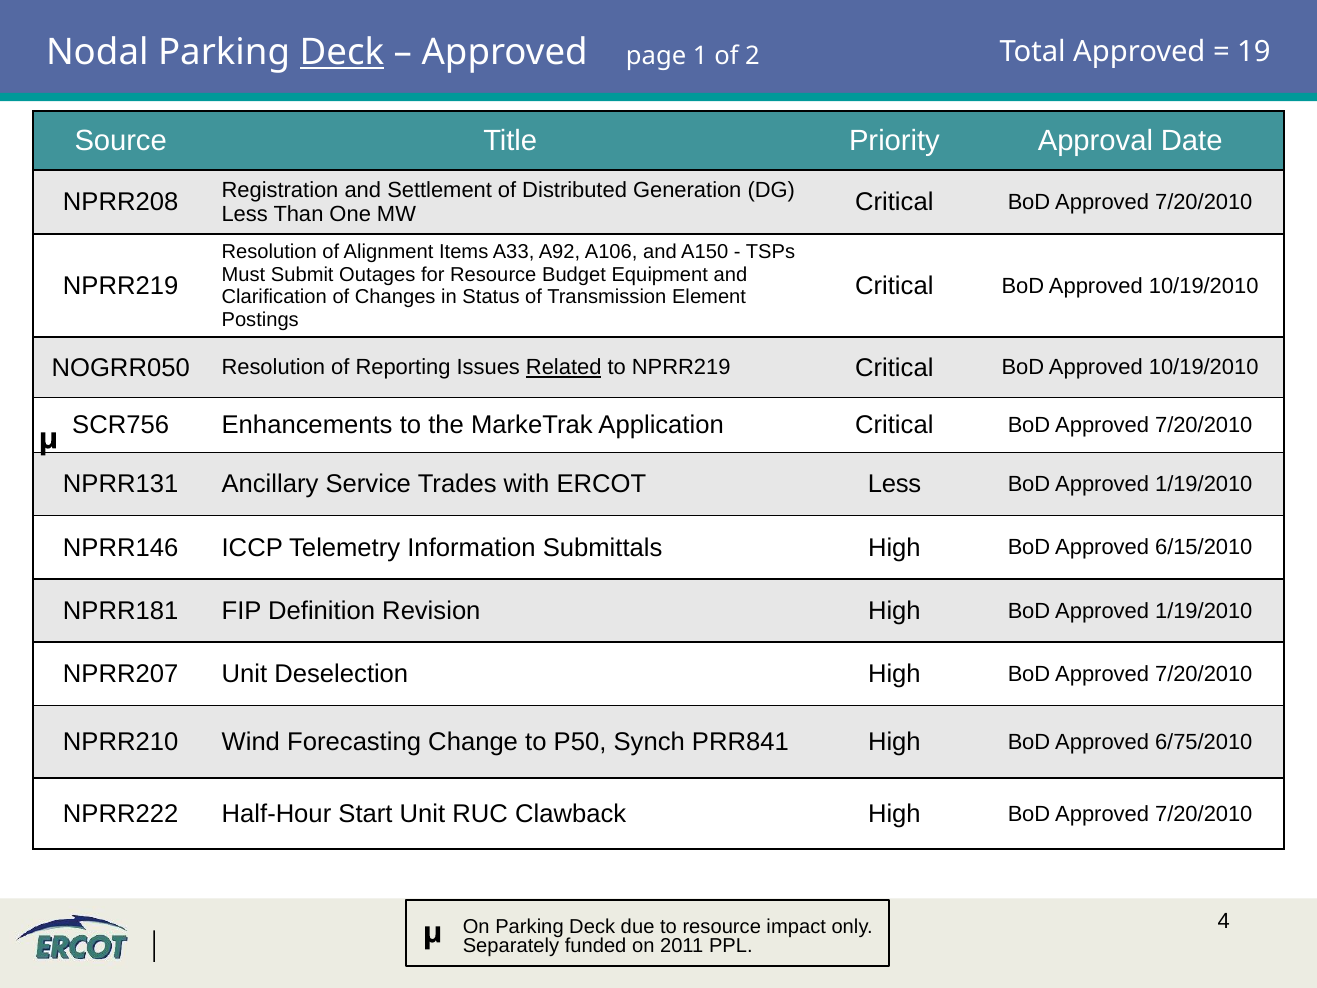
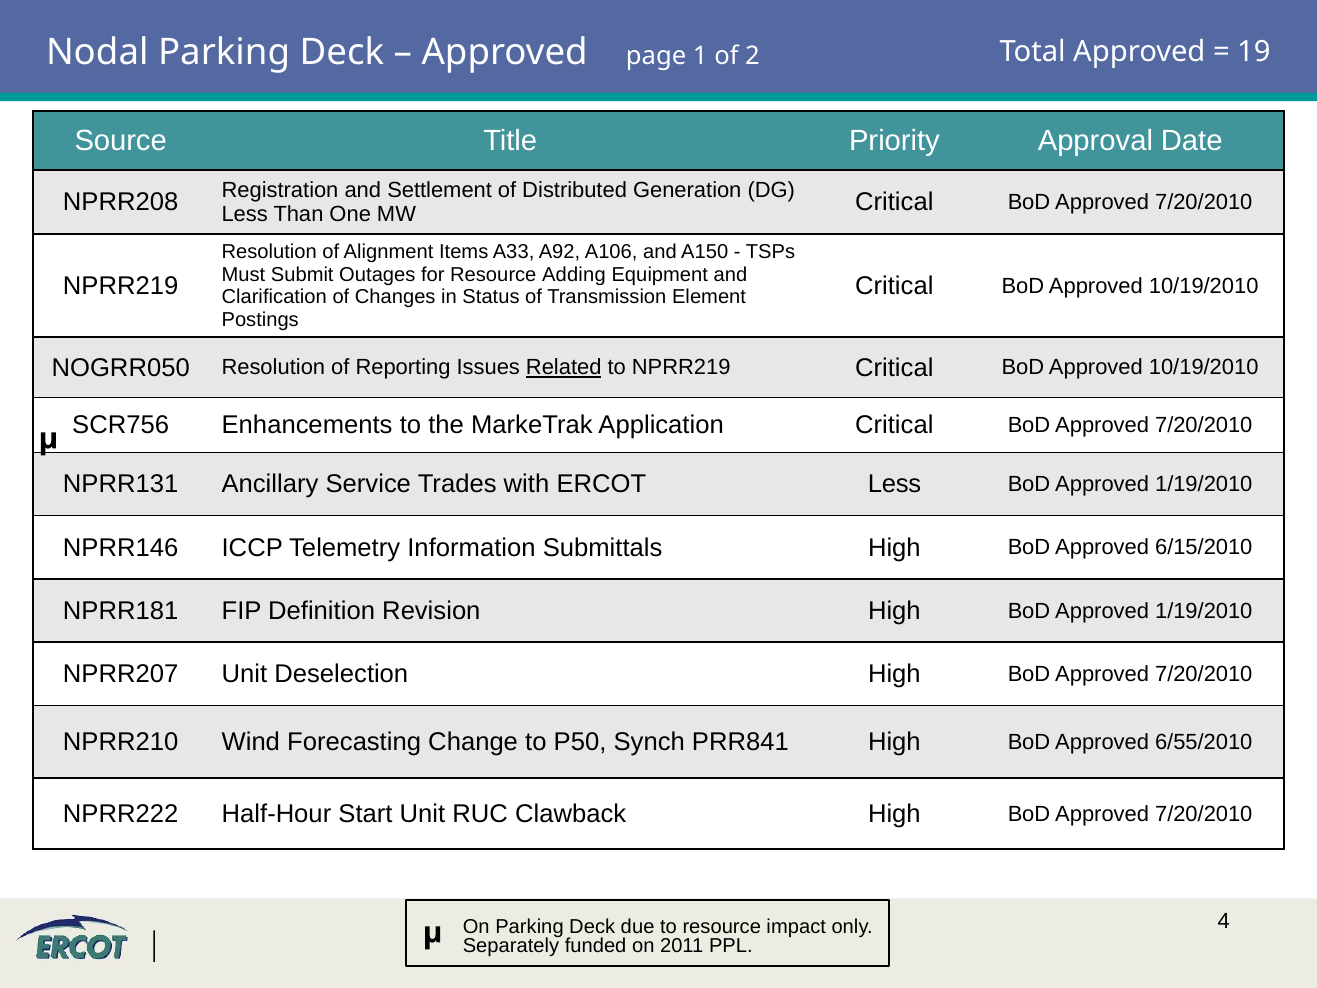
Deck underline: present -> none (342, 52)
Budget: Budget -> Adding (574, 274)
6/75/2010: 6/75/2010 -> 6/55/2010 (1204, 742)
